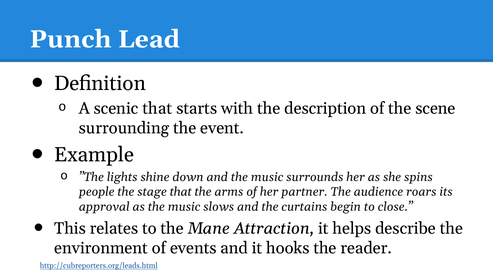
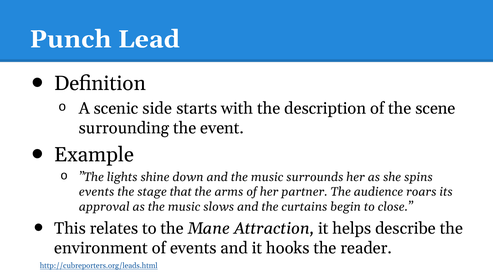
scenic that: that -> side (157, 109)
people: people -> events (97, 192)
